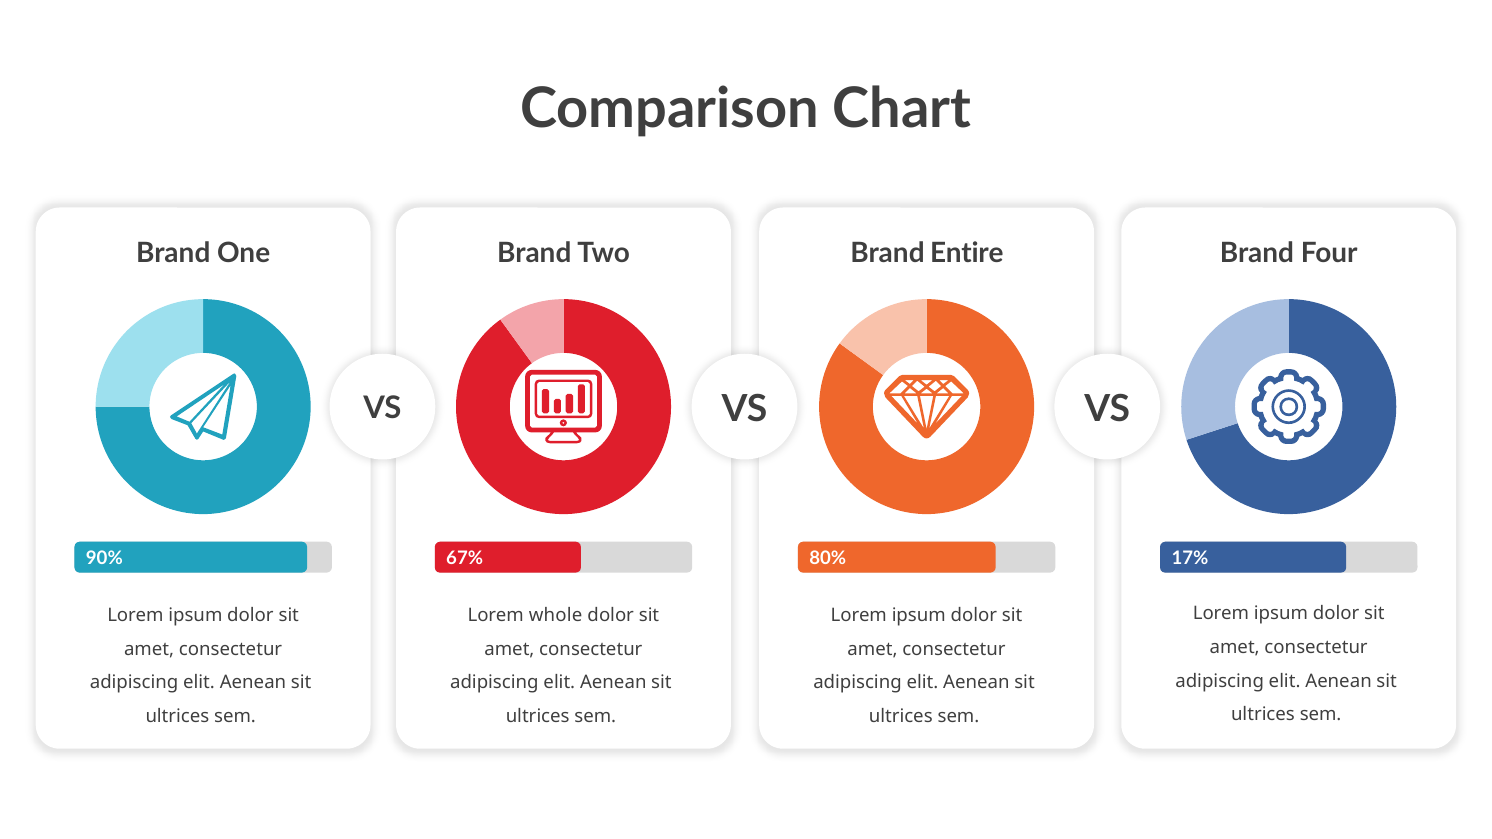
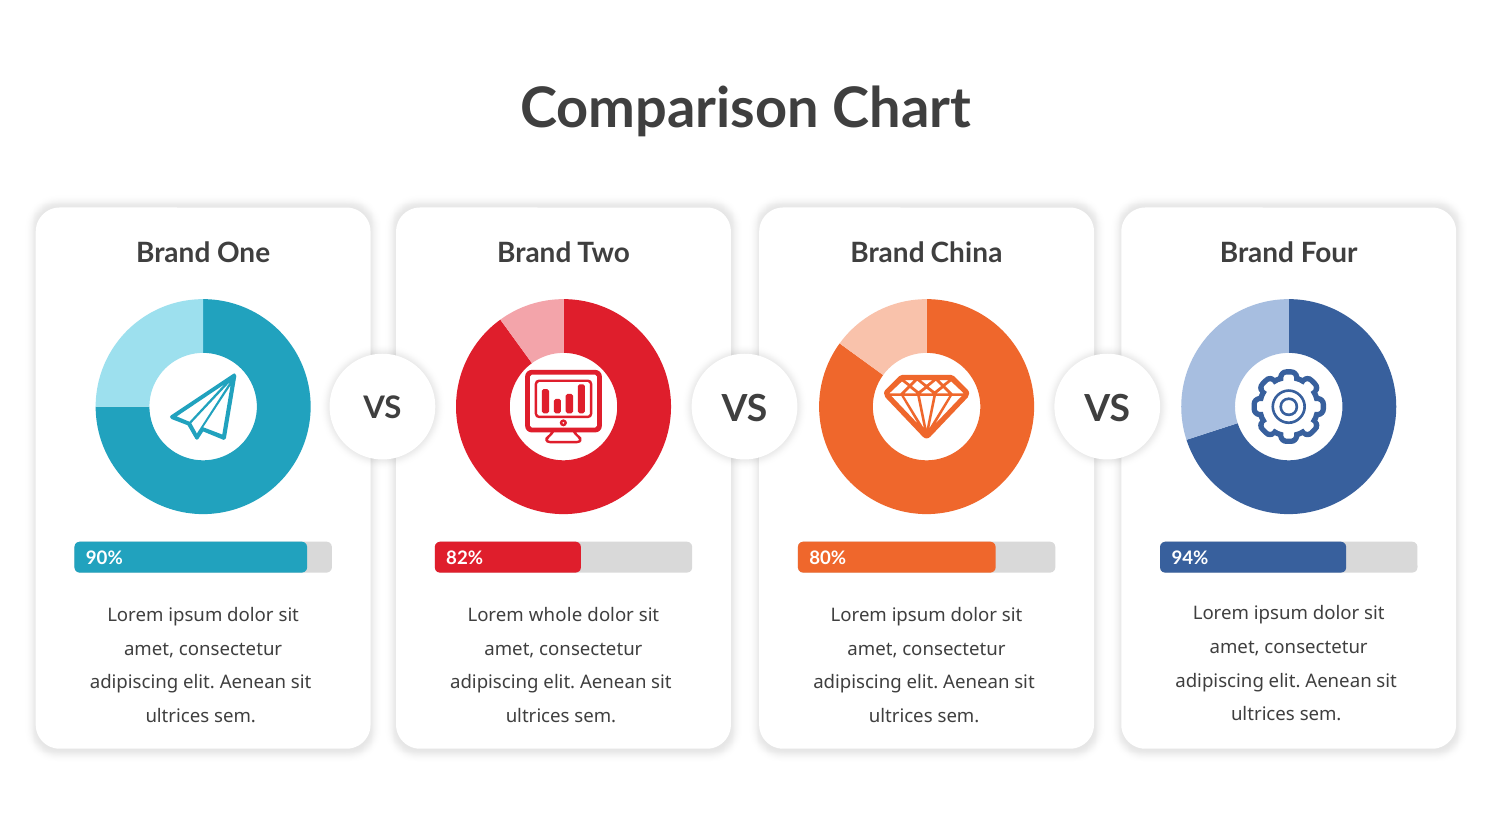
Entire: Entire -> China (967, 254)
67%: 67% -> 82% (465, 558)
17%: 17% -> 94% (1190, 558)
